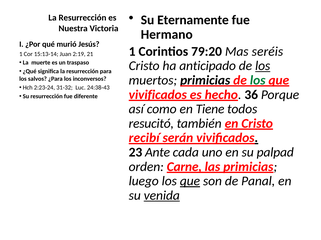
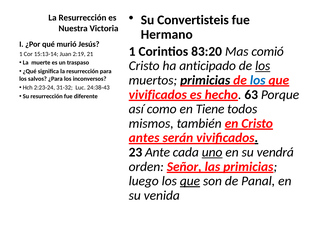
Eternamente: Eternamente -> Convertisteis (193, 20)
79:20: 79:20 -> 83:20 (207, 52)
seréis: seréis -> comió (268, 52)
los colour: green -> blue (258, 80)
36: 36 -> 63 (251, 95)
resucitó: resucitó -> mismos (151, 124)
recibí: recibí -> antes (144, 138)
uno underline: none -> present (212, 153)
palpad: palpad -> vendrá (275, 153)
Carne: Carne -> Señor (184, 167)
venida underline: present -> none (162, 196)
